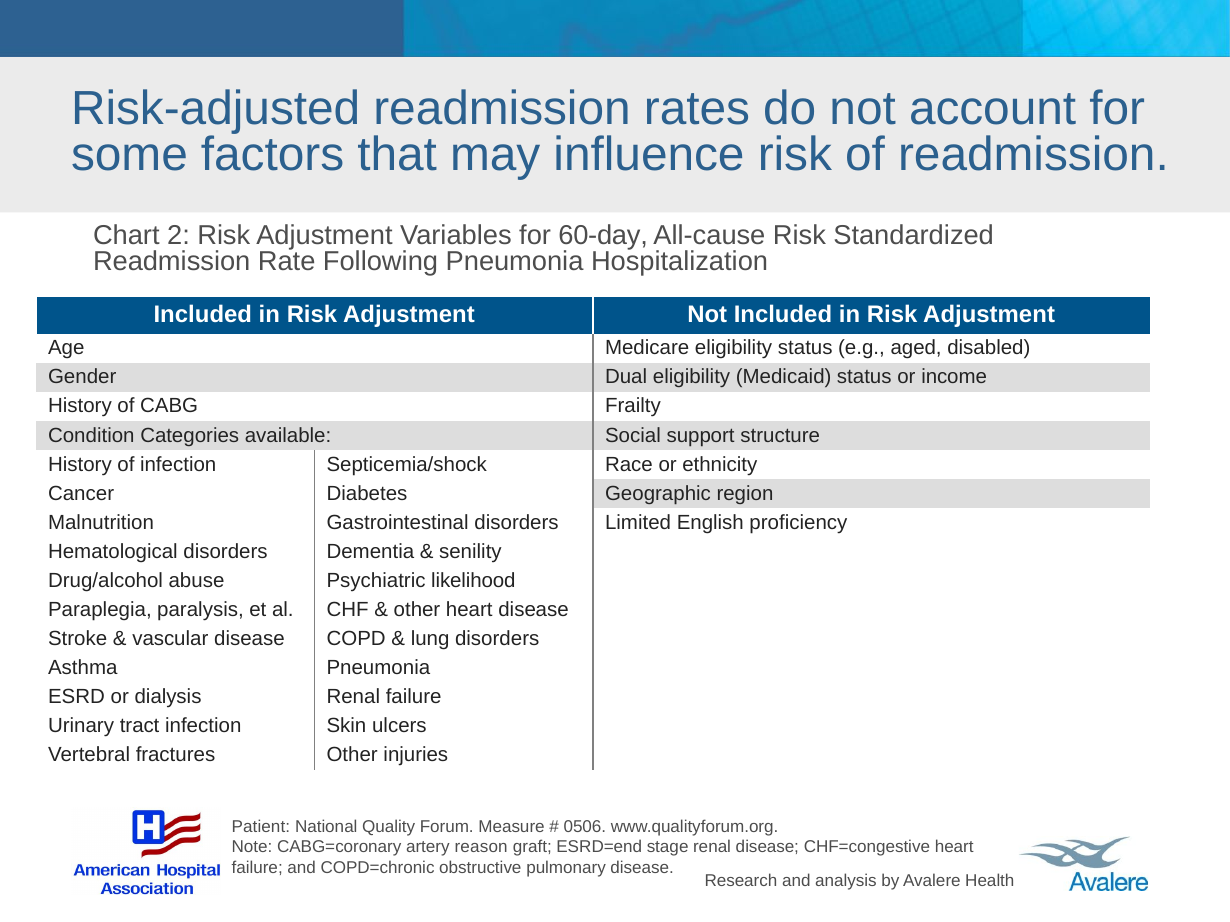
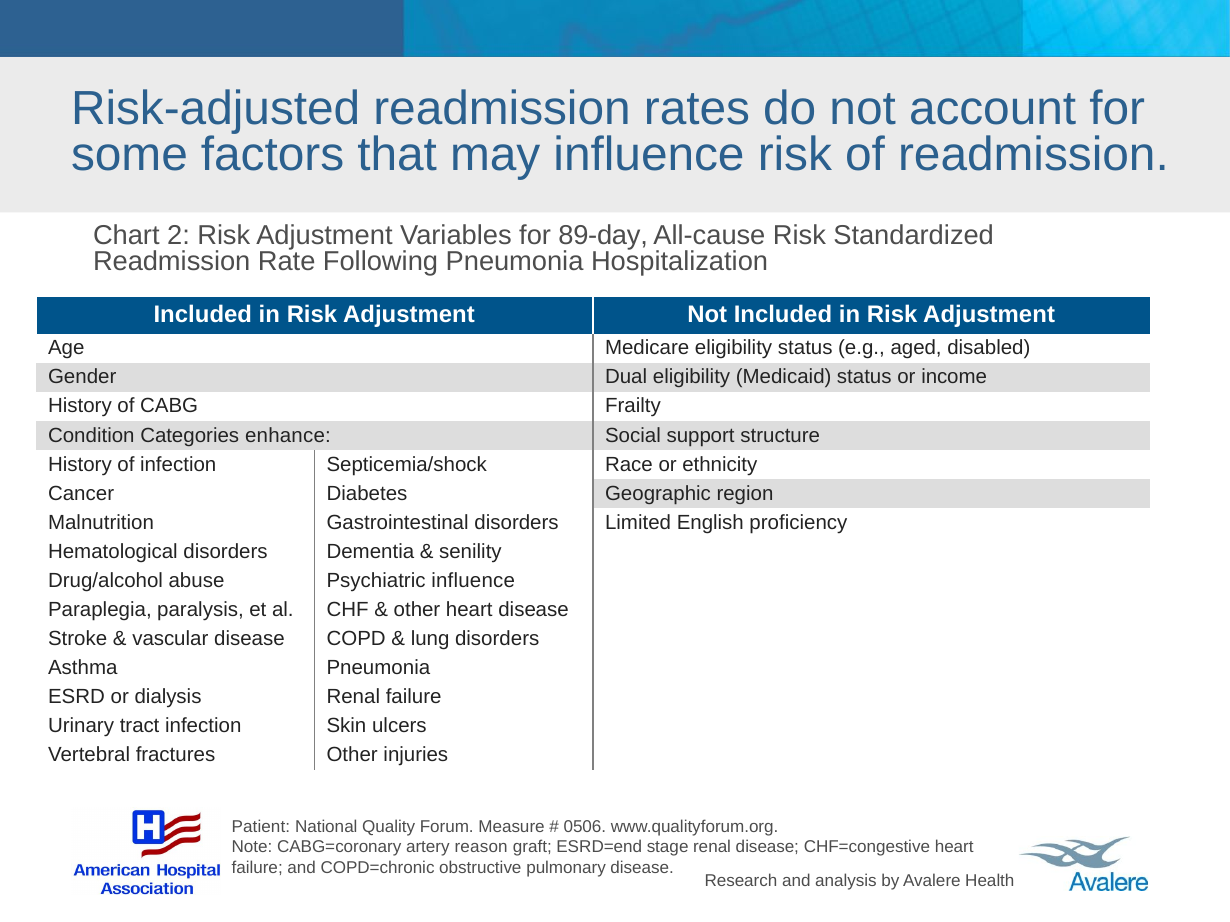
60-day: 60-day -> 89-day (603, 236)
available: available -> enhance (288, 436)
Psychiatric likelihood: likelihood -> influence (473, 581)
